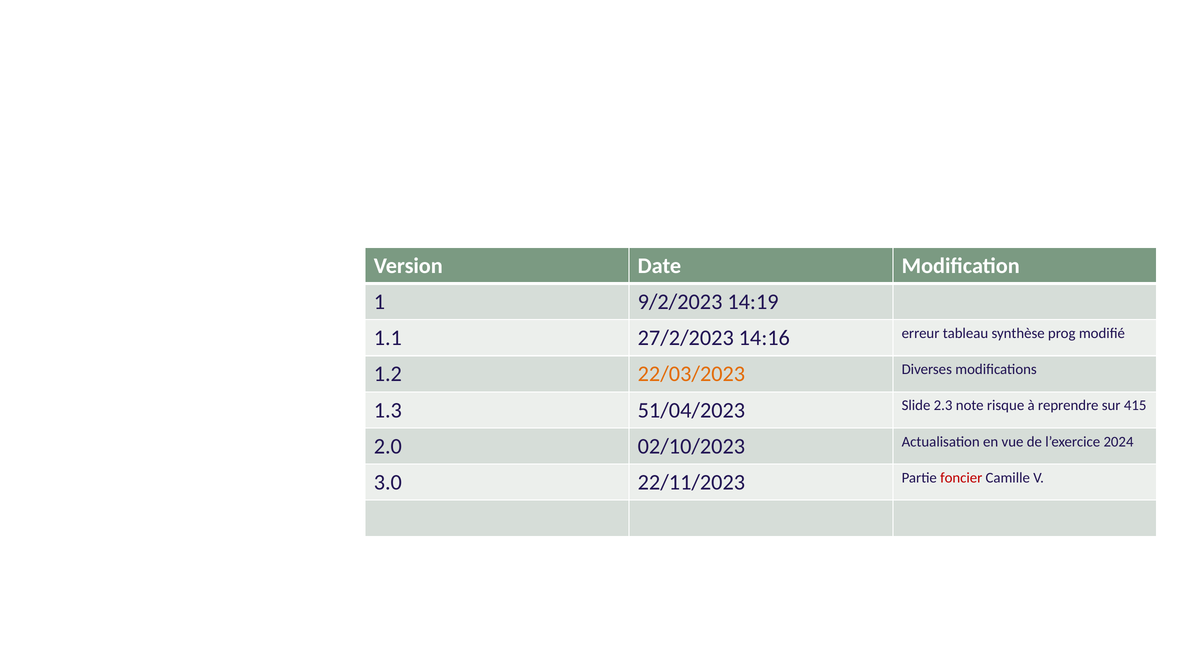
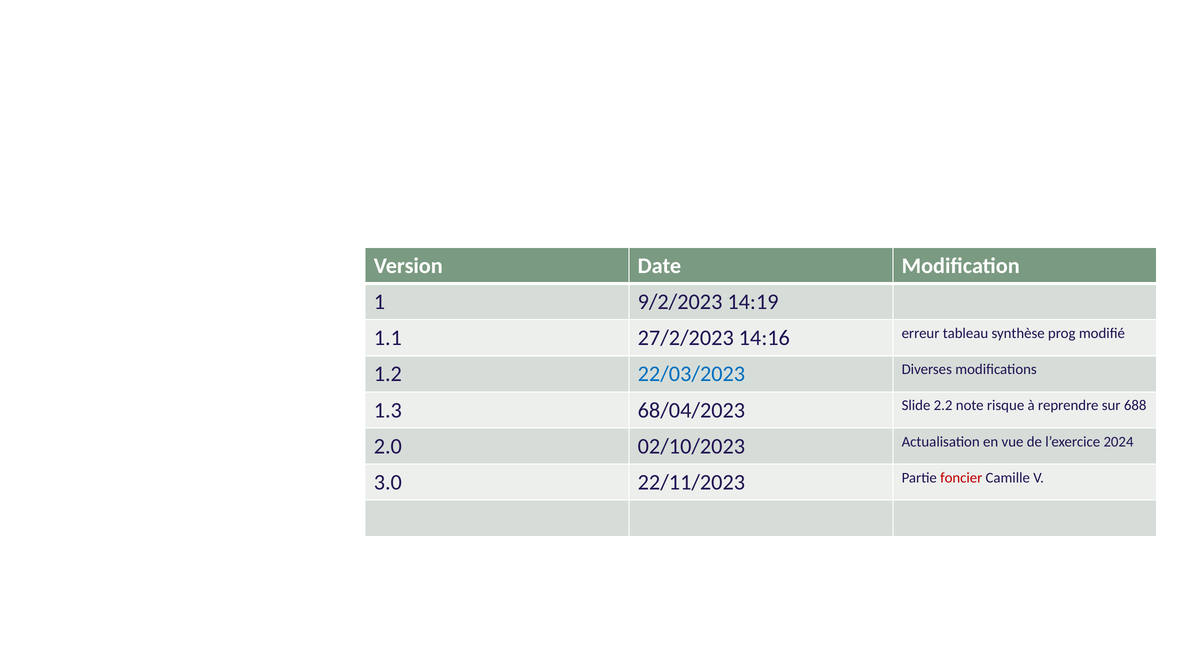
22/03/2023 colour: orange -> blue (691, 374)
51/04/2023: 51/04/2023 -> 68/04/2023 (691, 410)
2.3: 2.3 -> 2.2 (943, 406)
415: 415 -> 688 (1135, 406)
